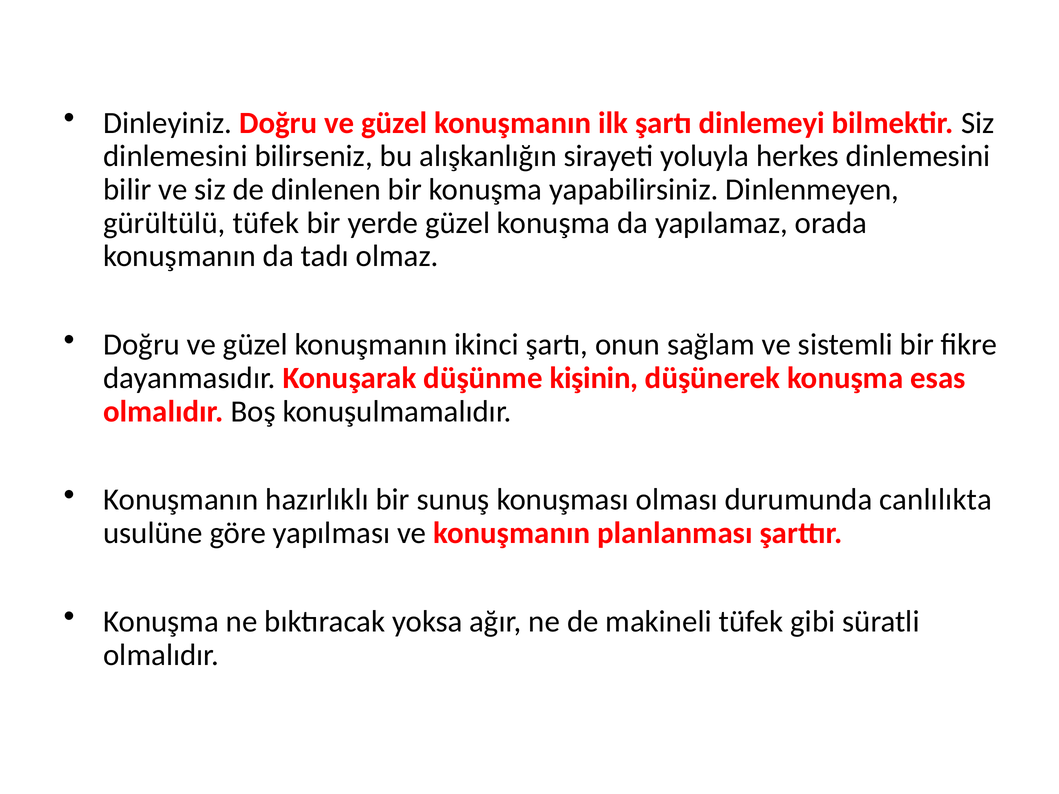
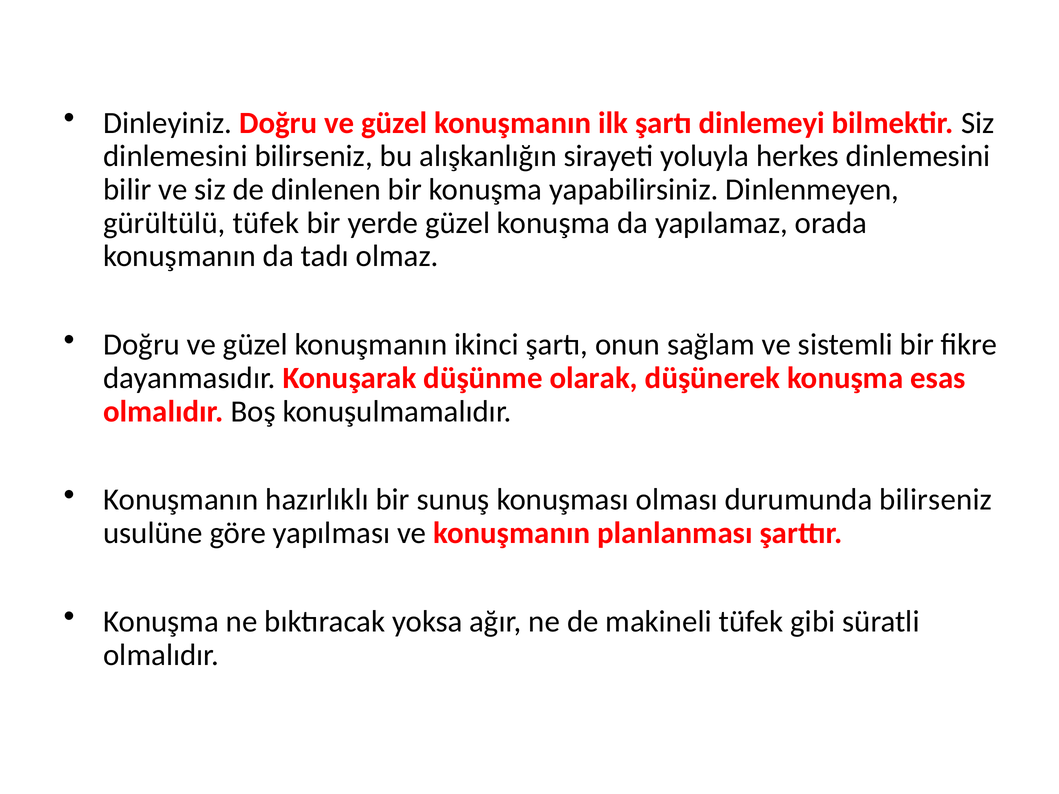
kişinin: kişinin -> olarak (594, 378)
durumunda canlılıkta: canlılıkta -> bilirseniz (936, 500)
